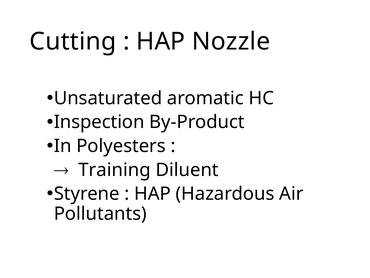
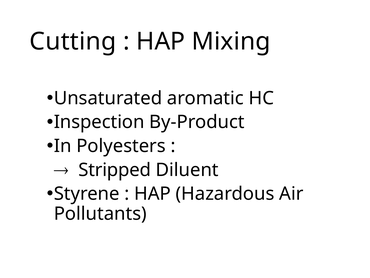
Nozzle: Nozzle -> Mixing (231, 41)
Training: Training -> Stripped (115, 170)
